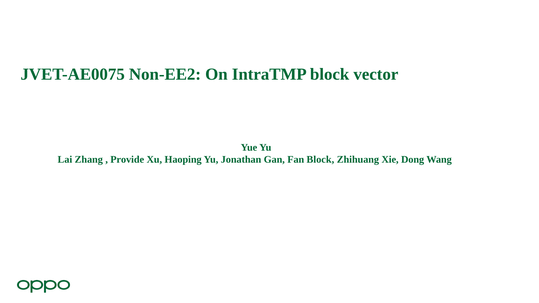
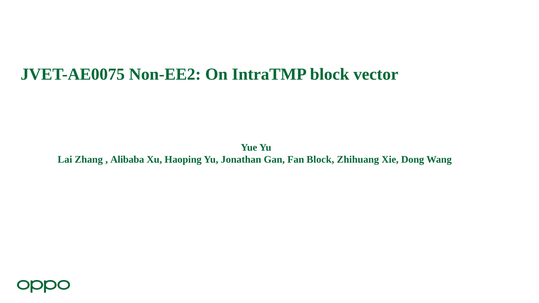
Provide: Provide -> Alibaba (127, 160)
